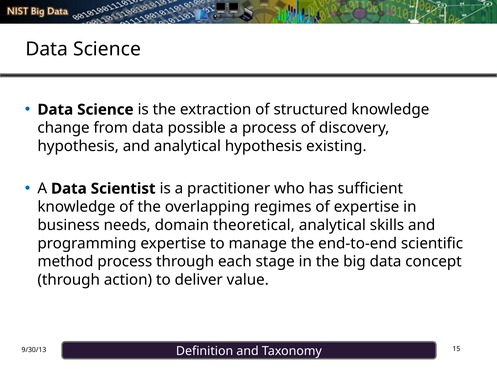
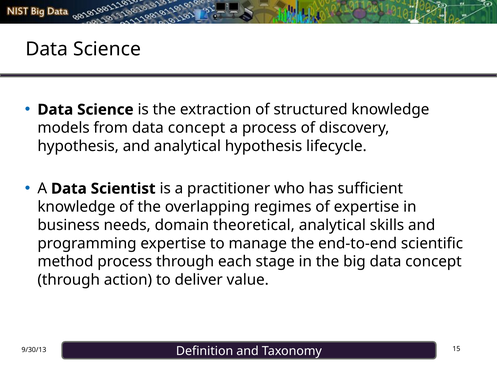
change: change -> models (64, 128)
from data possible: possible -> concept (197, 128)
existing: existing -> lifecycle (336, 146)
